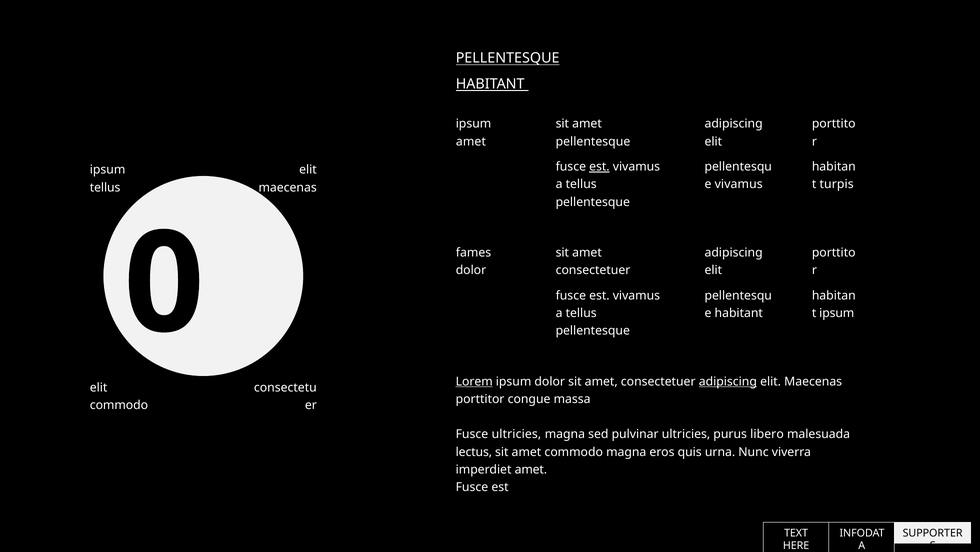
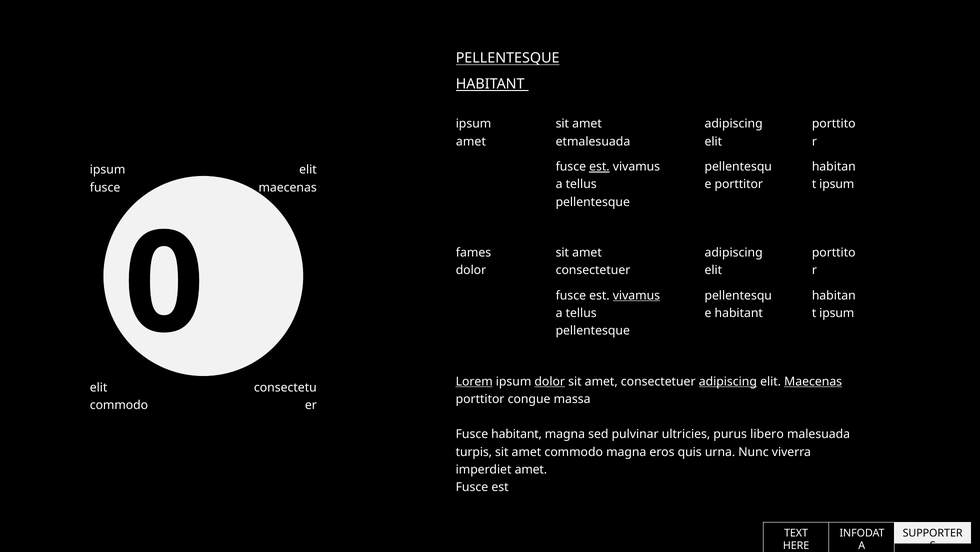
pellentesque: pellentesque -> etmalesuada (593, 141)
vivamus: vivamus -> porttitor (739, 184)
turpis: turpis -> ipsum (837, 184)
tellus: tellus -> fusce (105, 187)
vivamus underline: none -> present (636, 295)
dolor underline: none -> present (550, 381)
Maecenas underline: none -> present (813, 381)
Fusce ultricies: ultricies -> habitant (517, 434)
lectus: lectus -> turpis (474, 451)
